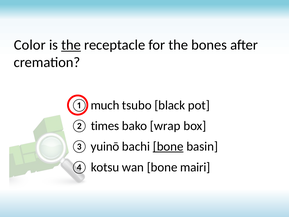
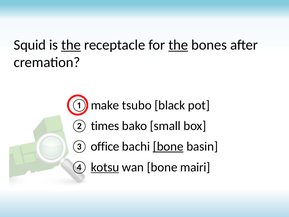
Color: Color -> Squid (30, 45)
the underline: none -> present (178, 45)
much: much -> make (105, 105)
wrap: wrap -> small (165, 126)
yuinō: yuinō -> office (105, 146)
kotsu underline: none -> present (105, 167)
